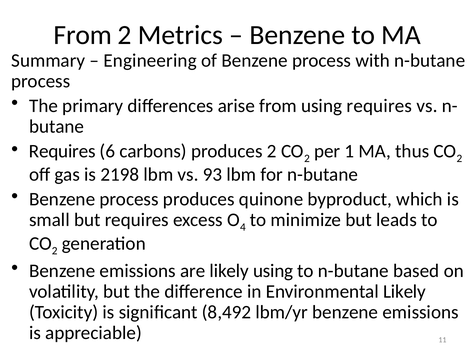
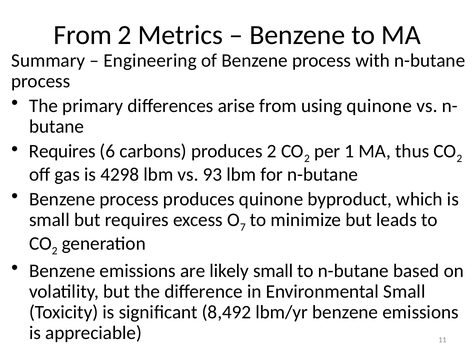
using requires: requires -> quinone (379, 106)
2198: 2198 -> 4298 (120, 175)
4: 4 -> 7 (243, 227)
likely using: using -> small (273, 271)
Environmental Likely: Likely -> Small (404, 292)
